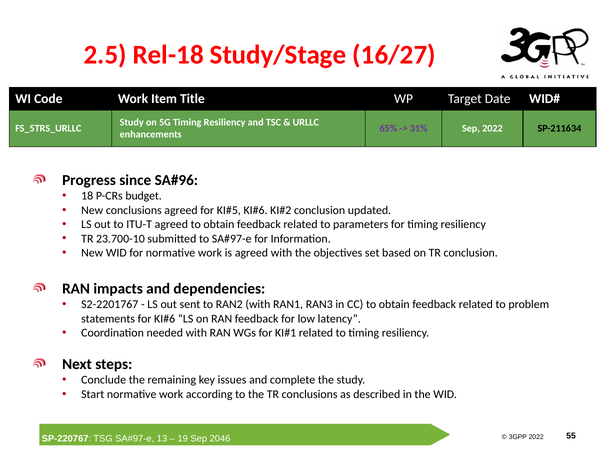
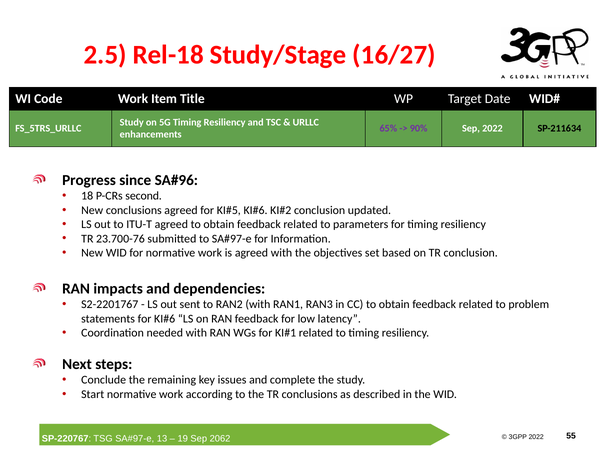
31%: 31% -> 90% (419, 129)
budget: budget -> second (144, 196)
23.700-10: 23.700-10 -> 23.700-76 (120, 239)
2046: 2046 -> 2062 (220, 440)
